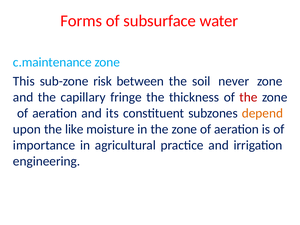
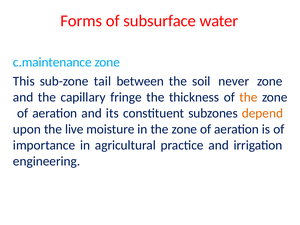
risk: risk -> tail (102, 81)
the colour: red -> orange (249, 97)
like: like -> live (74, 129)
